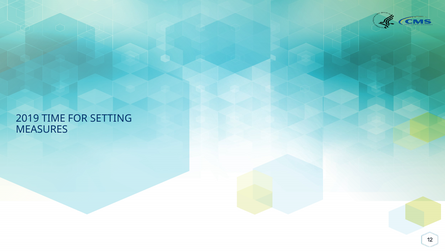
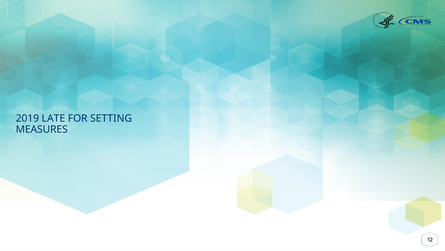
TIME: TIME -> LATE (53, 118)
